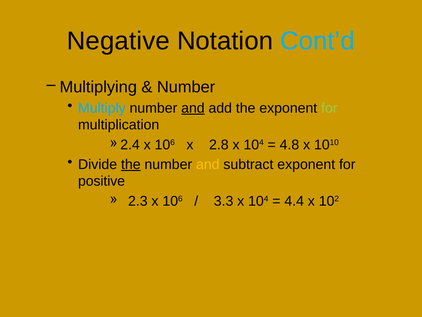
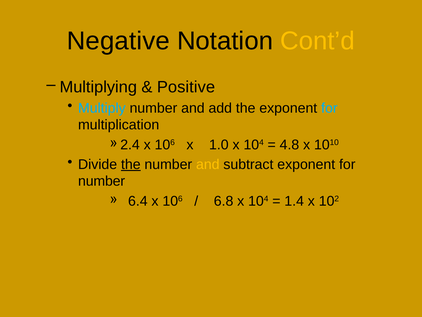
Cont’d colour: light blue -> yellow (317, 41)
Number: Number -> Positive (186, 87)
and underline: present -> none (193, 108)
for colour: light green -> light blue (329, 108)
2.8: 2.8 -> 1.0 (219, 144)
positive: positive -> number (102, 181)
2.3: 2.3 -> 6.4 (138, 201)
3.3: 3.3 -> 6.8 (224, 201)
4.4: 4.4 -> 1.4 (294, 201)
